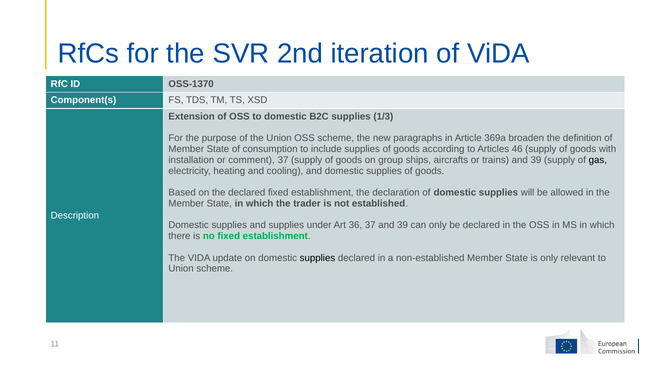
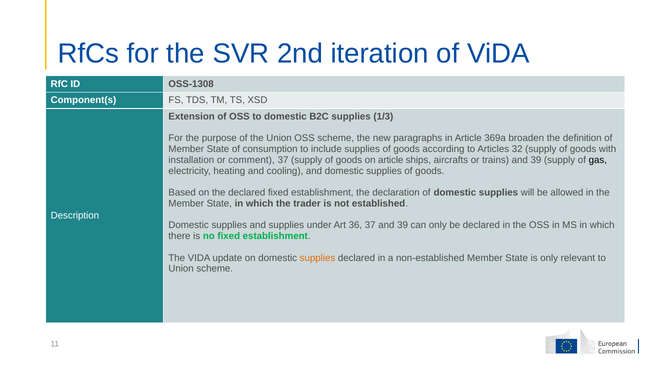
OSS-1370: OSS-1370 -> OSS-1308 (191, 84)
46: 46 -> 32 (517, 149)
on group: group -> article (391, 160)
supplies colour: black -> orange (317, 258)
